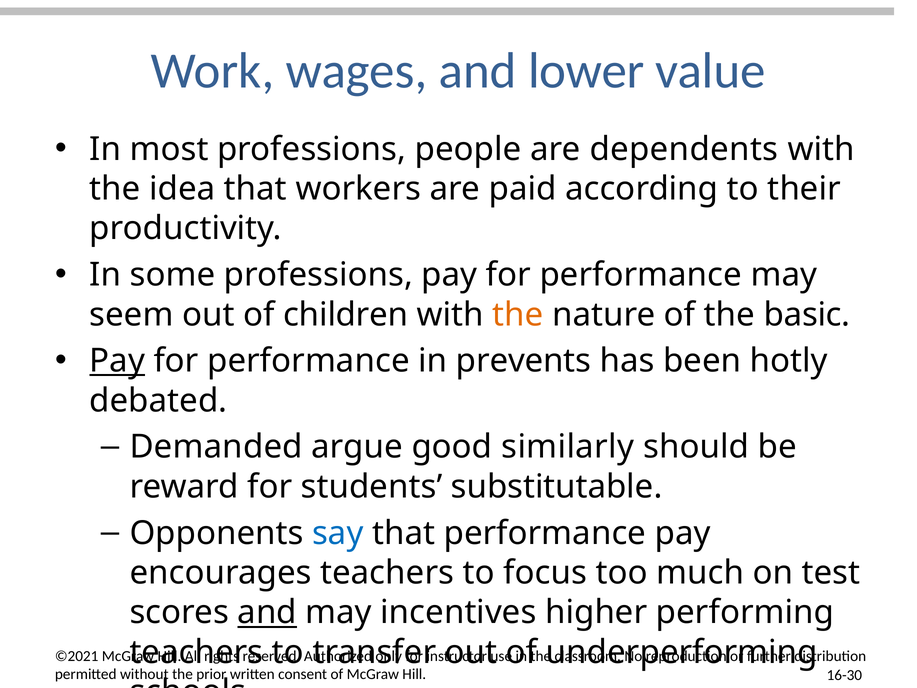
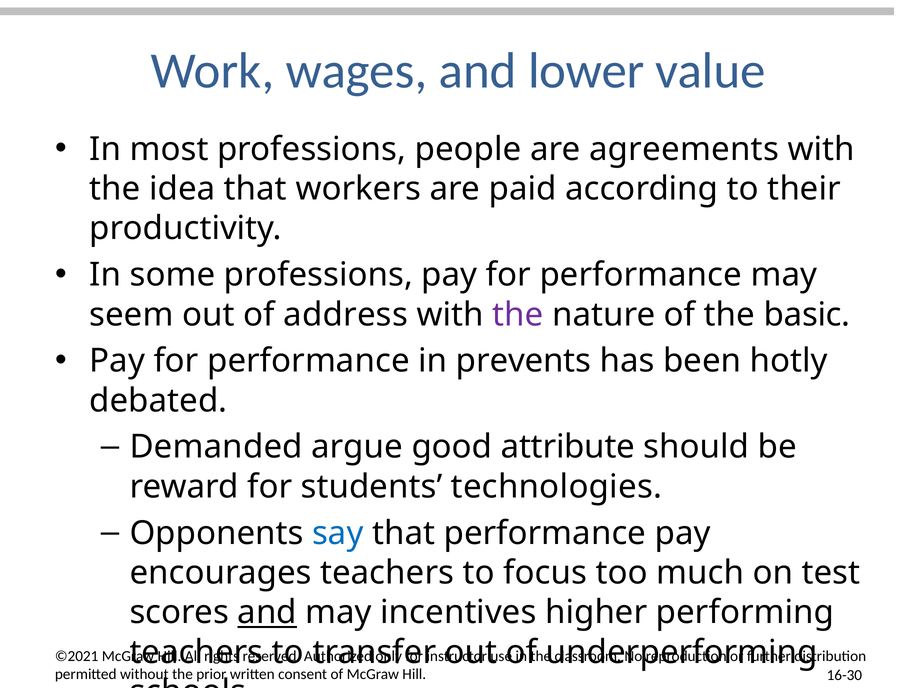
dependents: dependents -> agreements (684, 149)
children: children -> address (346, 315)
the colour: orange -> purple (518, 315)
Pay underline: present -> none (117, 361)
similarly: similarly -> attribute (568, 447)
substitutable: substitutable -> technologies (556, 487)
